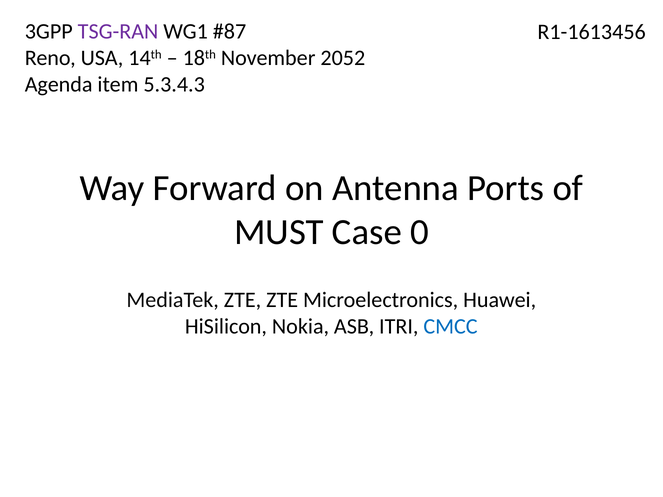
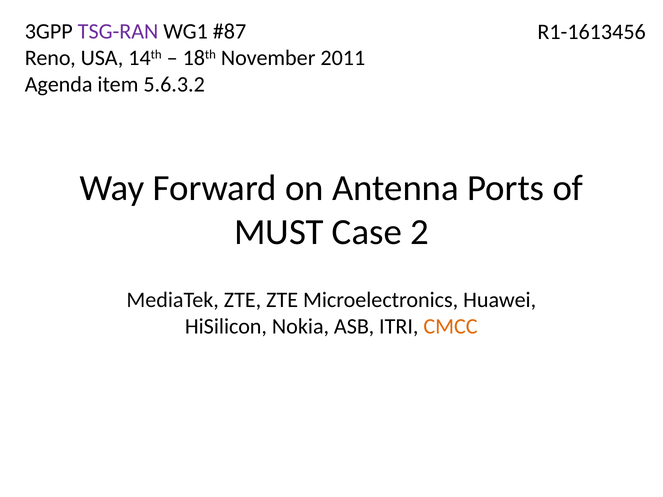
2052: 2052 -> 2011 (343, 58)
5.3.4.3: 5.3.4.3 -> 5.6.3.2 (174, 85)
0: 0 -> 2 (419, 232)
CMCC colour: blue -> orange (451, 326)
